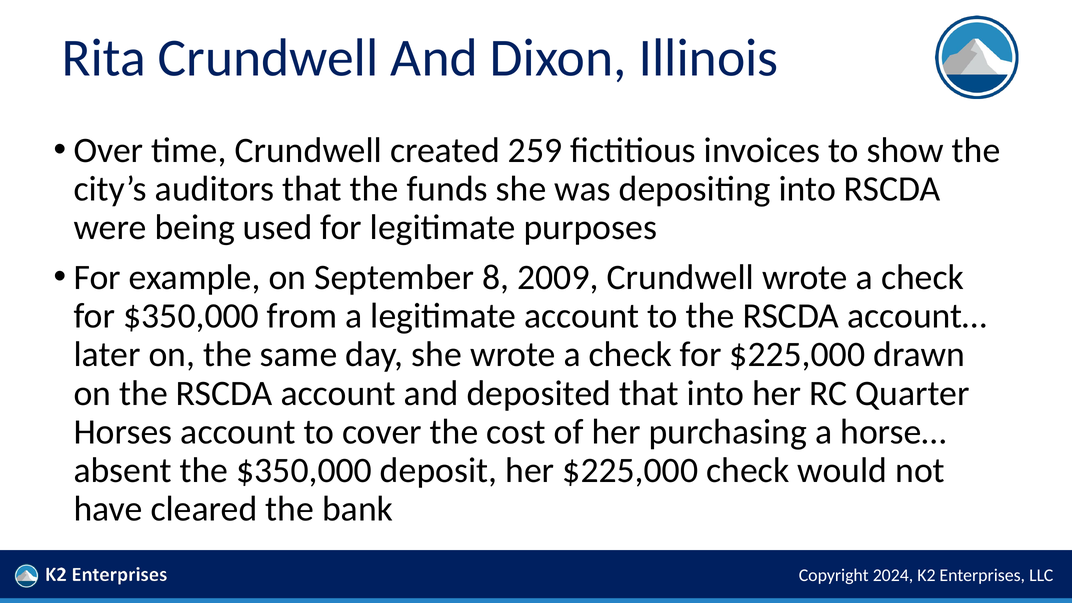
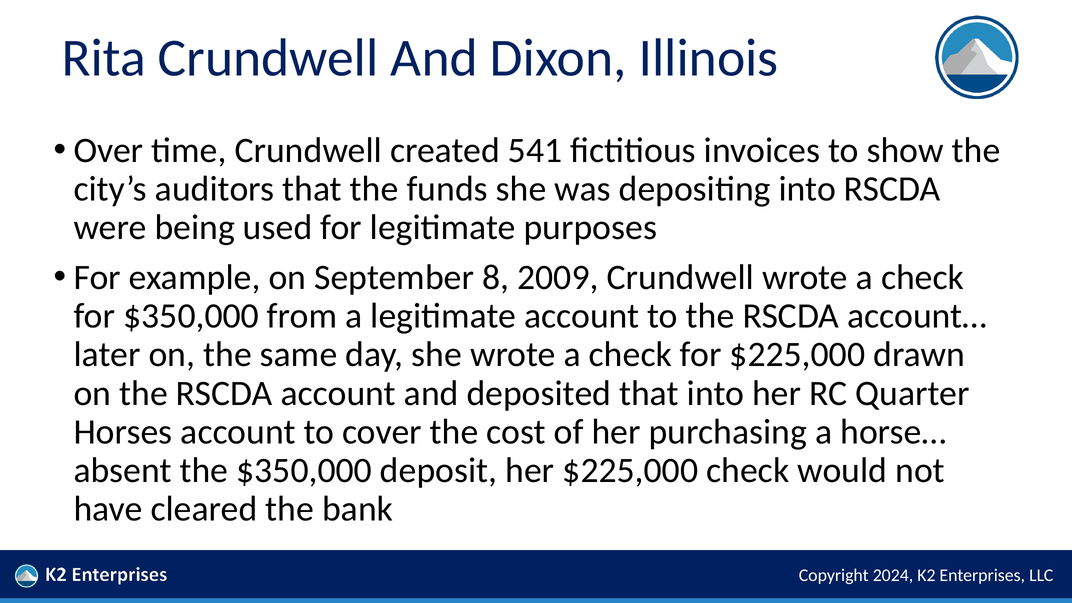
259: 259 -> 541 (535, 150)
